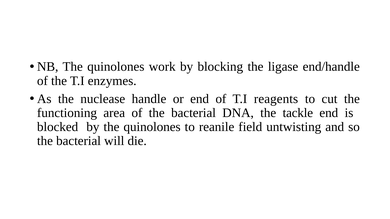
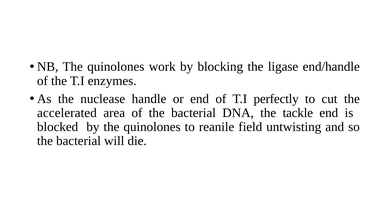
reagents: reagents -> perfectly (276, 99)
functioning: functioning -> accelerated (67, 113)
